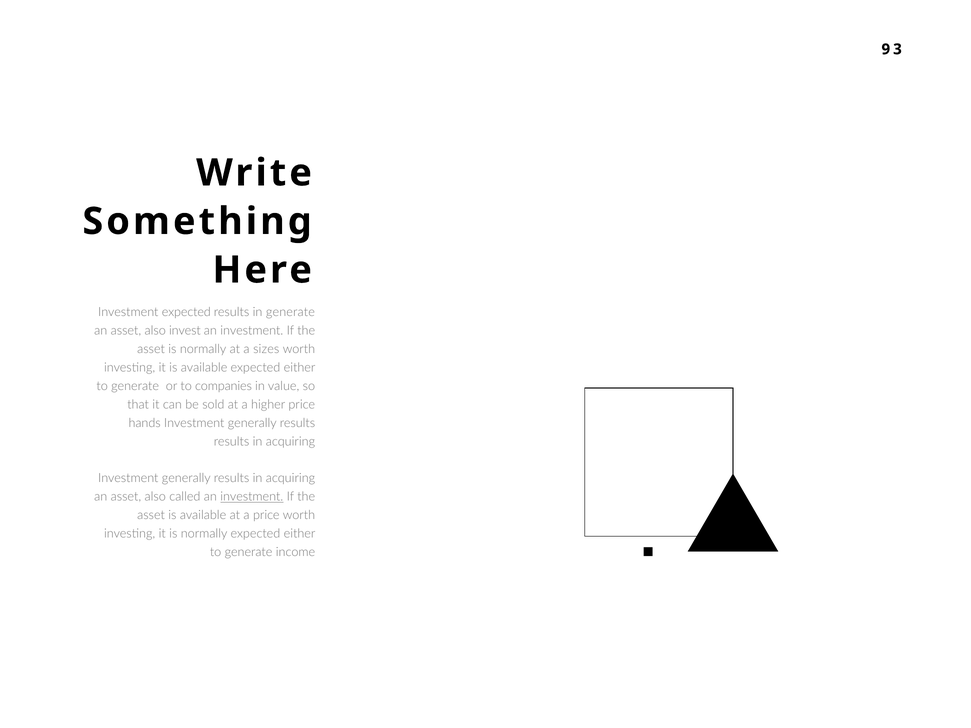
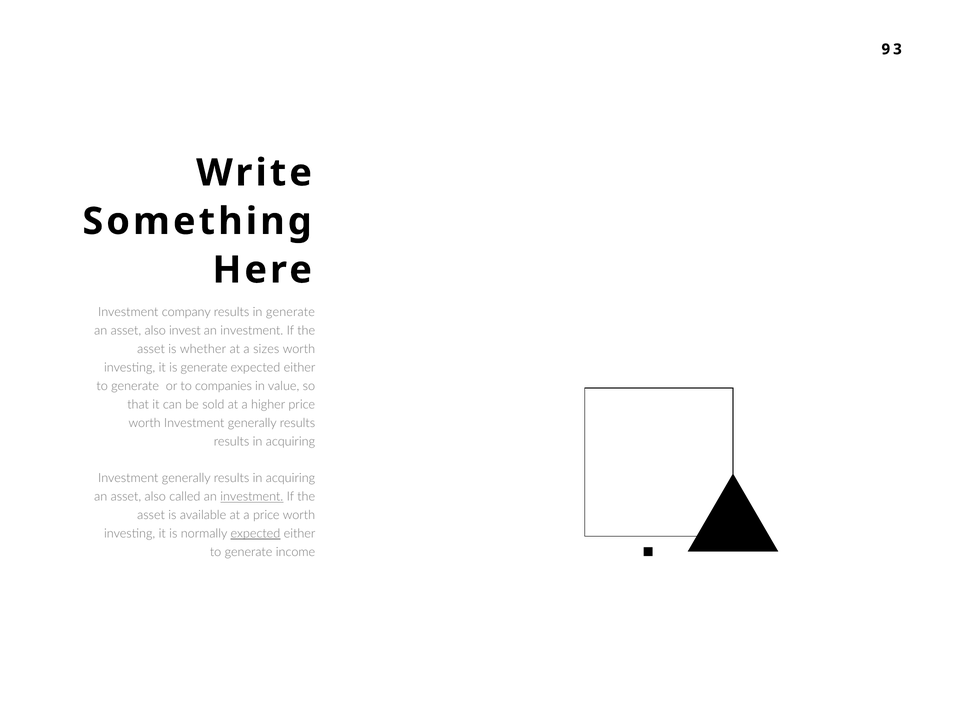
Investment expected: expected -> company (186, 312)
asset is normally: normally -> whether (203, 349)
it is available: available -> generate (204, 368)
hands: hands -> worth (145, 423)
expected underline: none -> present (255, 534)
